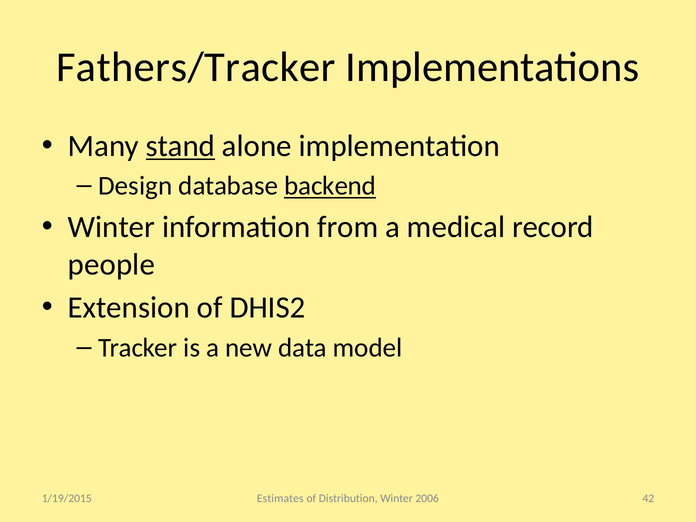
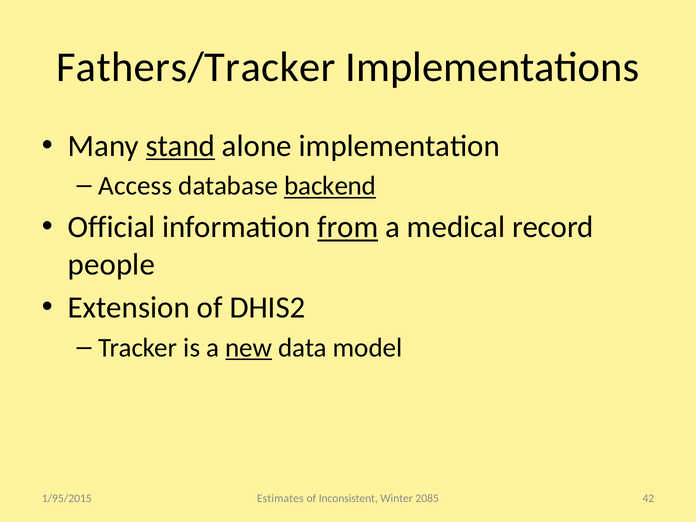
Design: Design -> Access (135, 186)
Winter: Winter -> Official (112, 227)
from underline: none -> present (348, 227)
new underline: none -> present (249, 348)
Distribution: Distribution -> Inconsistent (348, 498)
2006: 2006 -> 2085 (427, 498)
1/19/2015: 1/19/2015 -> 1/95/2015 (67, 499)
